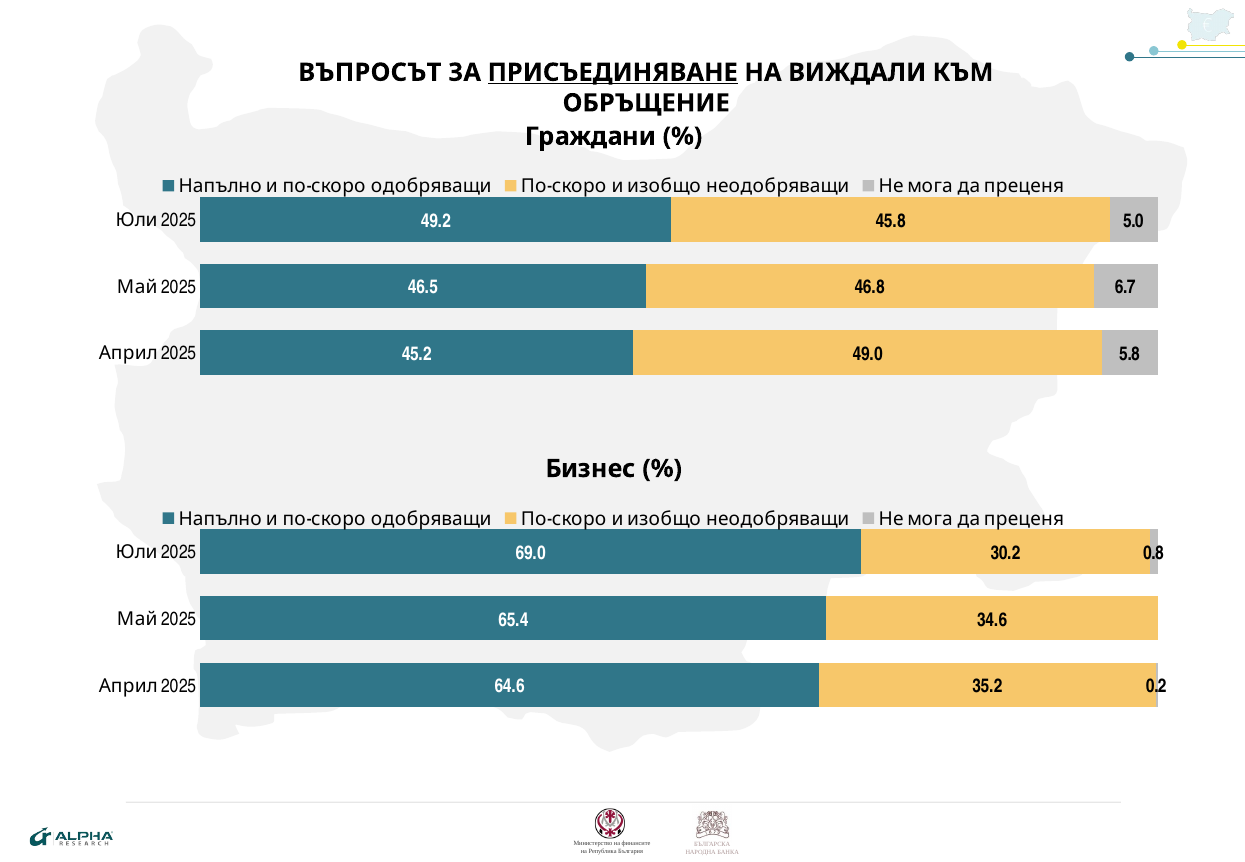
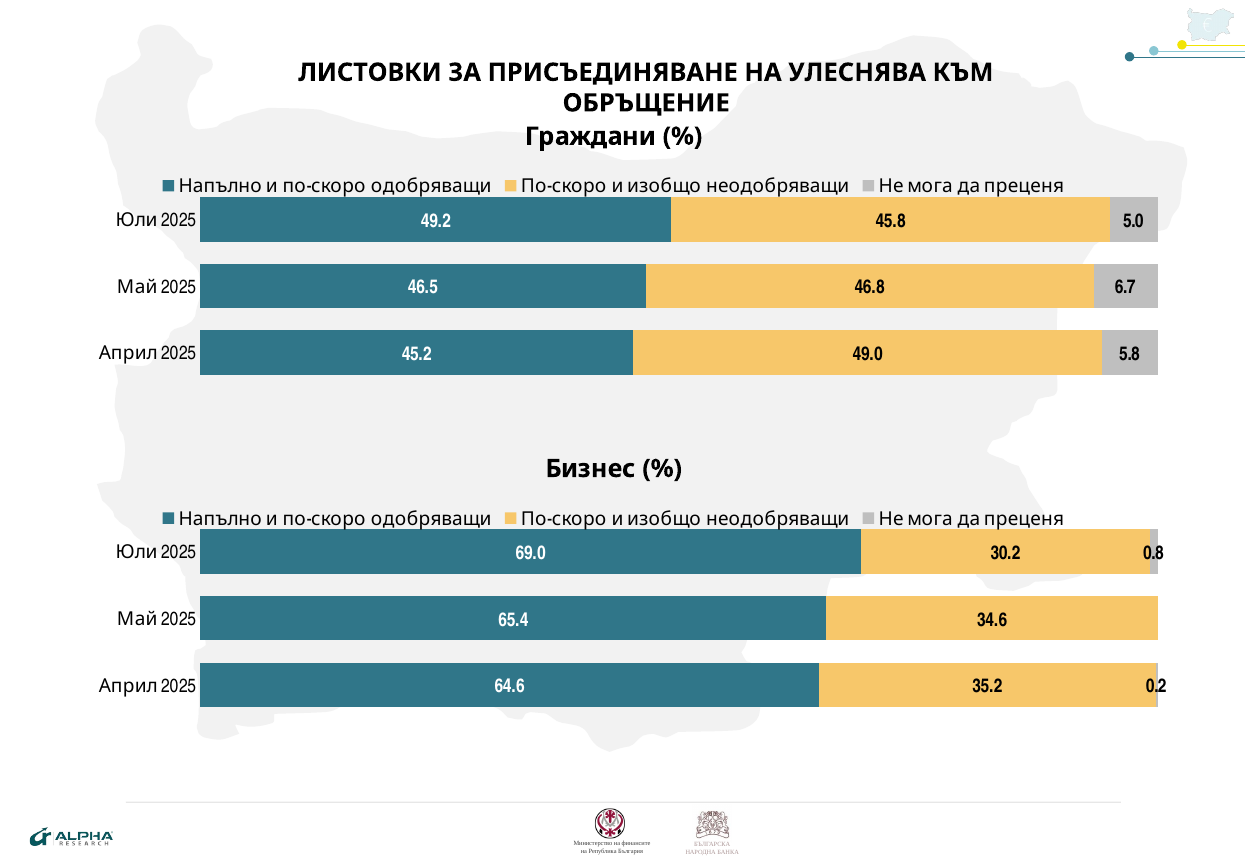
ВЪПРОСЪТ: ВЪПРОСЪТ -> ЛИСТОВКИ (370, 72)
ПРИСЪЕДИНЯВАНЕ underline: present -> none (613, 72)
ВИЖДАЛИ: ВИЖДАЛИ -> УЛЕСНЯВА (857, 72)
